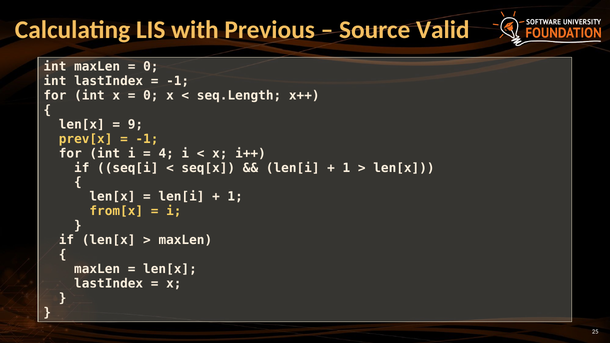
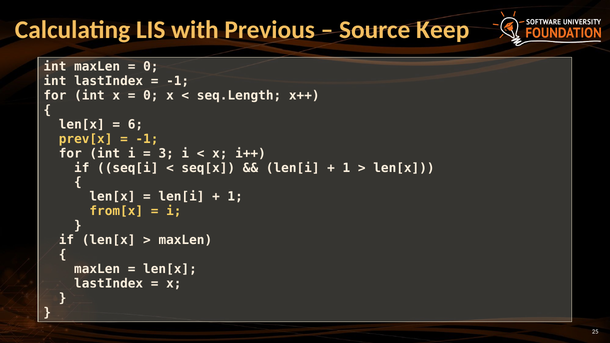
Valid: Valid -> Keep (443, 30)
9: 9 -> 6 (135, 124)
4: 4 -> 3 (166, 153)
